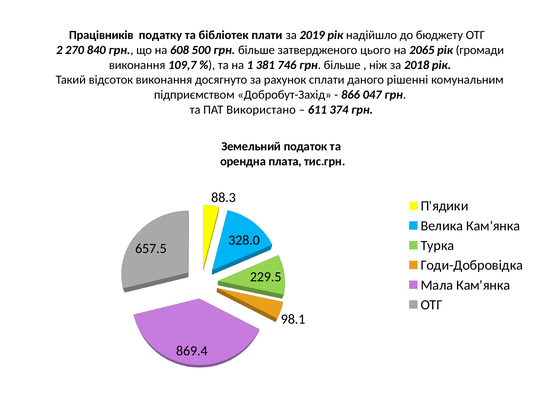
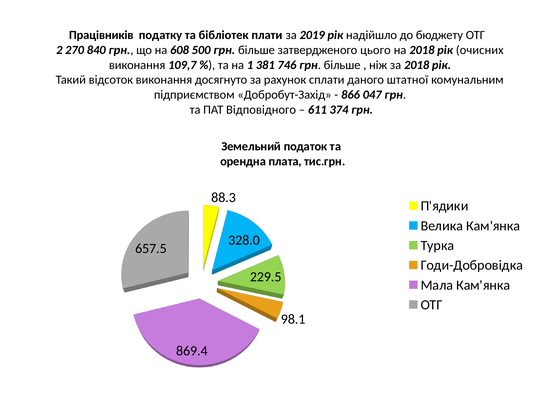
на 2065: 2065 -> 2018 (422, 50)
громади: громади -> очисних (480, 50)
рішенні: рішенні -> штатної (407, 80)
Використано: Використано -> Відповідного (261, 110)
